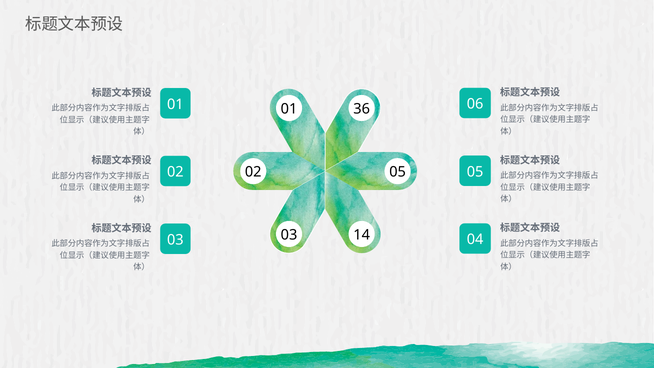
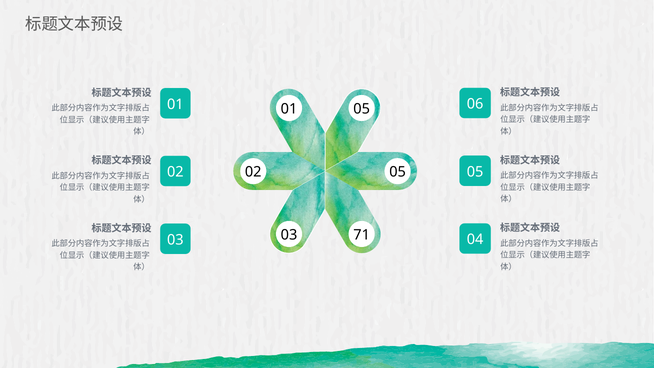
01 36: 36 -> 05 (362, 109)
14: 14 -> 71 (362, 235)
